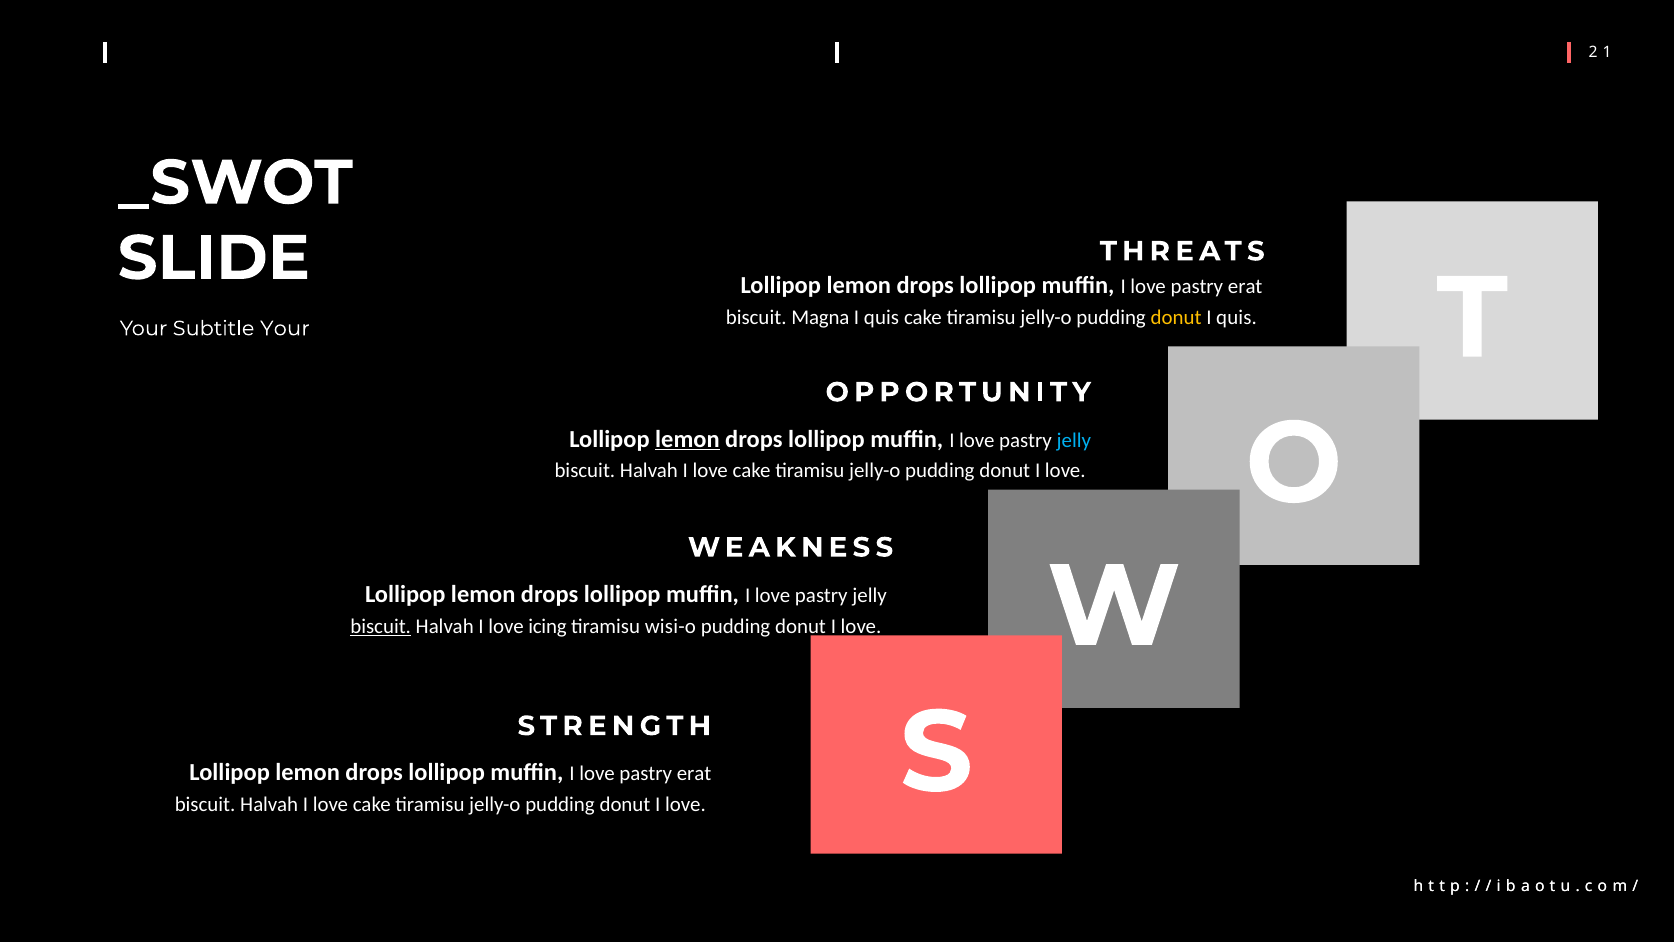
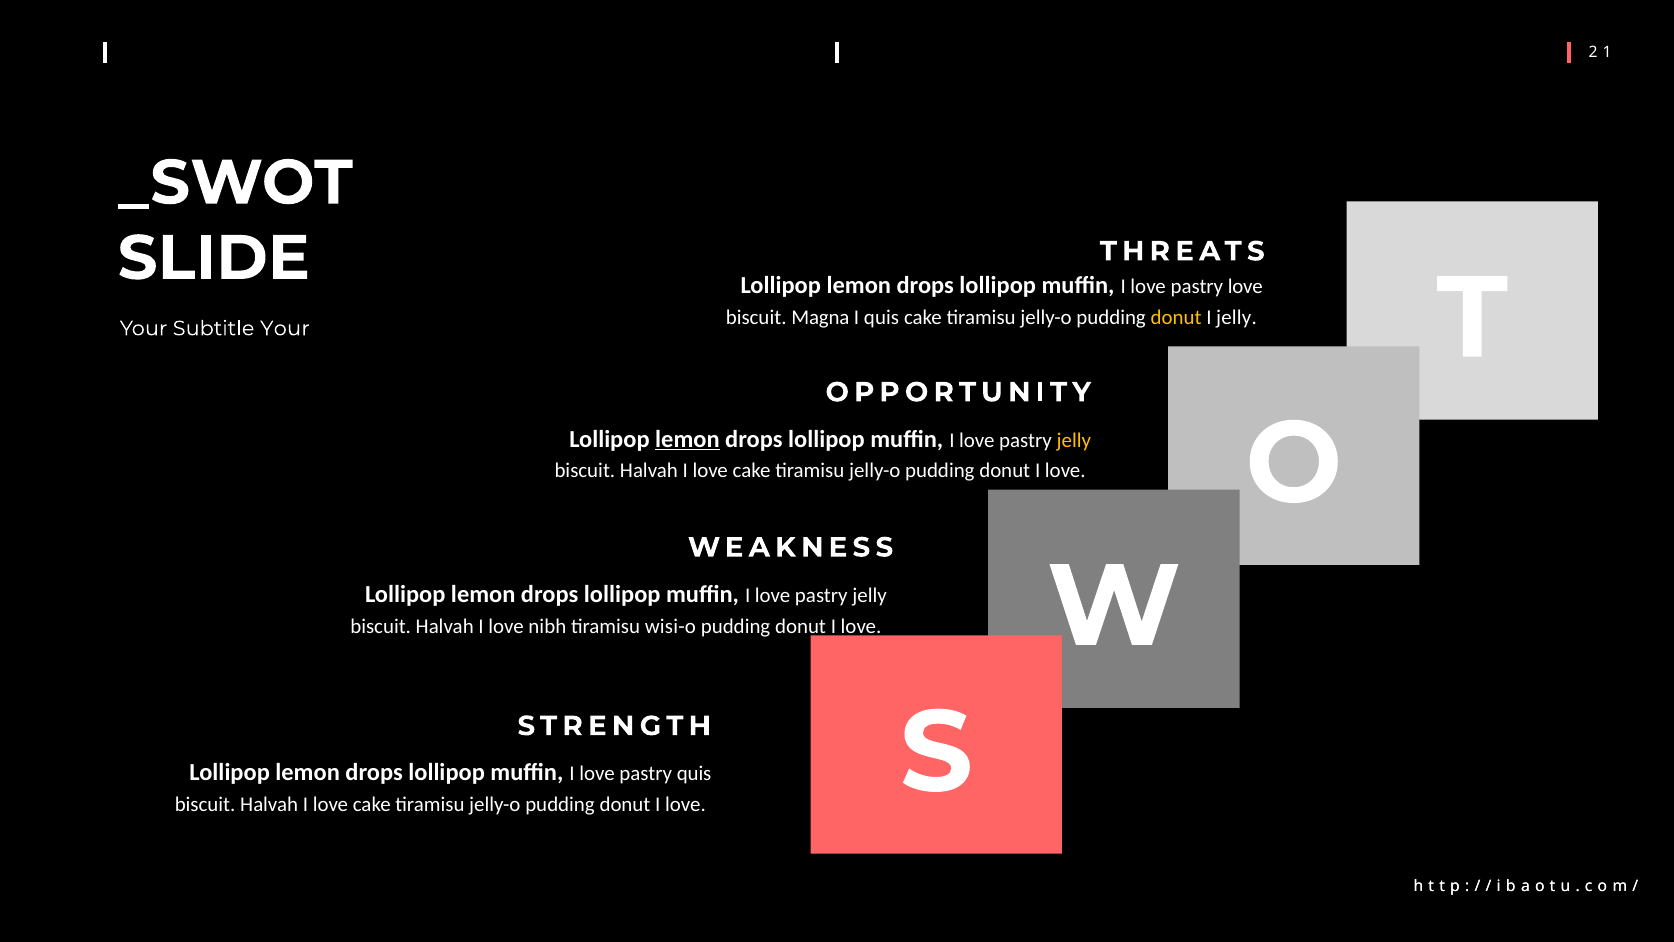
erat: erat -> love (1245, 287)
quis: quis -> jelly (1237, 318)
jelly colour: light blue -> yellow (1074, 440)
biscuit underline: present -> none (381, 626)
icing: icing -> nibh (547, 626)
erat: erat -> quis (694, 773)
